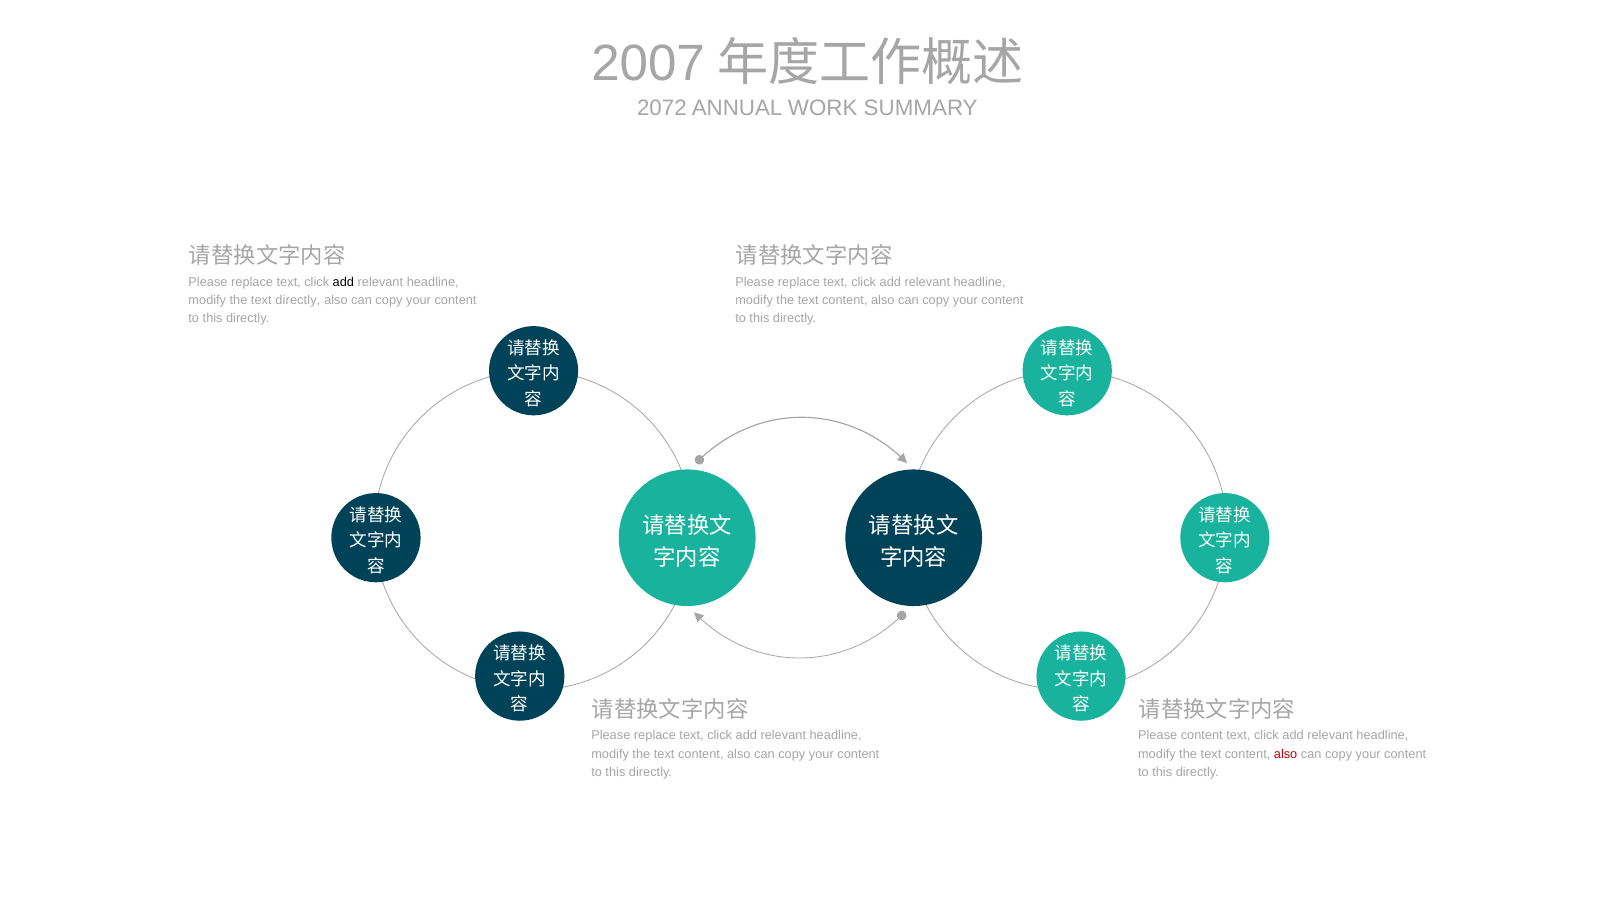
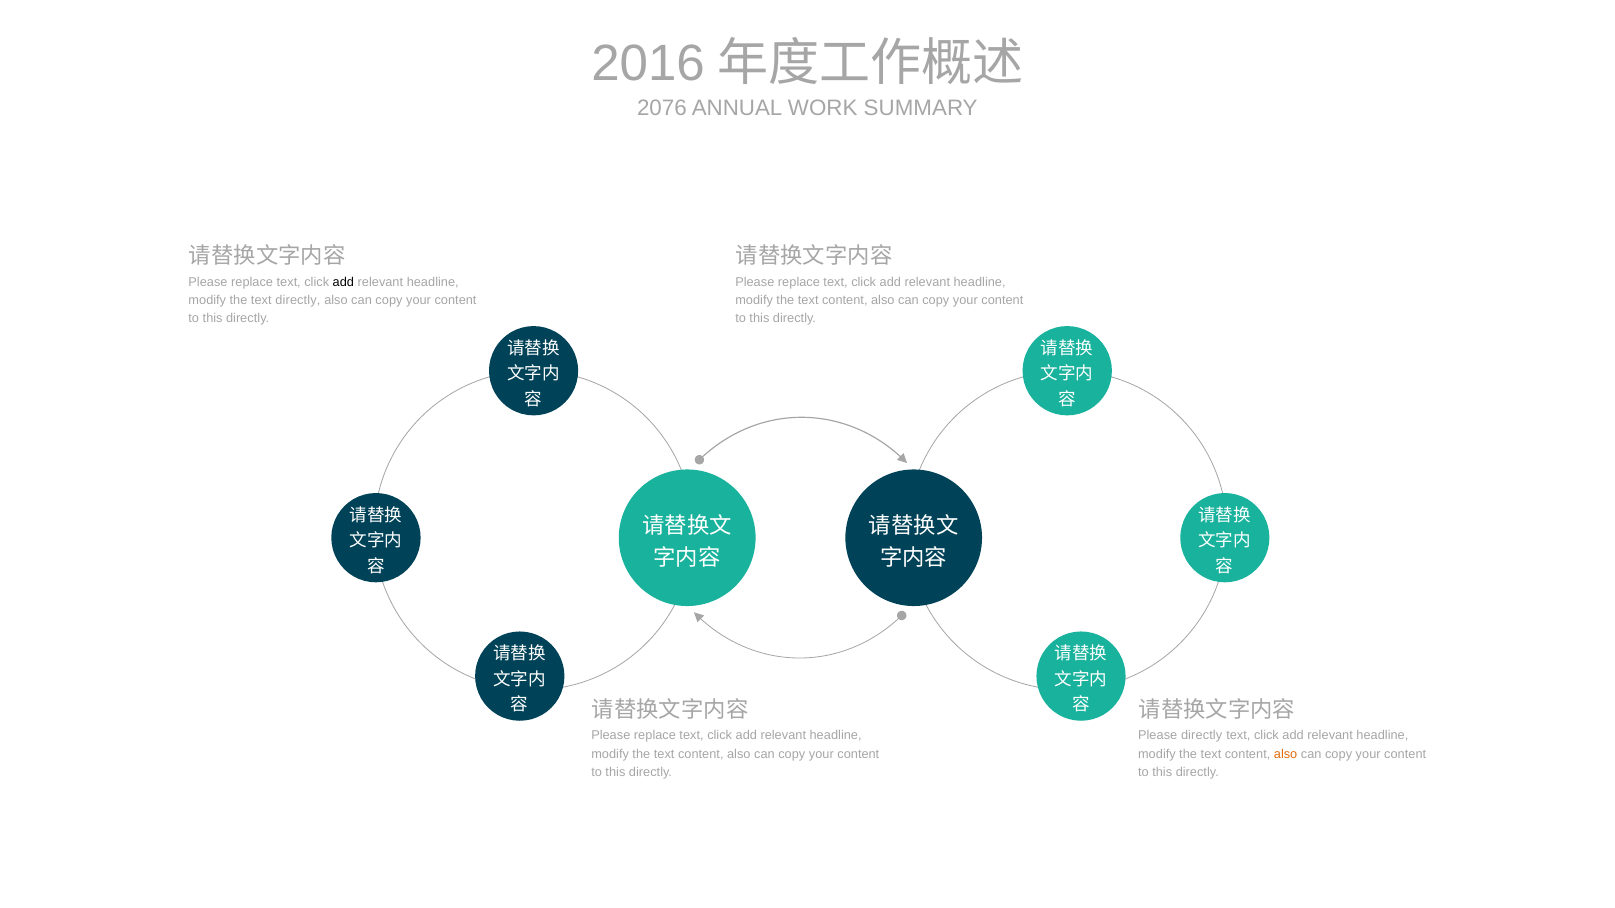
2007: 2007 -> 2016 (648, 64)
2072: 2072 -> 2076 (662, 108)
Please content: content -> directly (1202, 736)
also colour: red -> orange (1286, 754)
